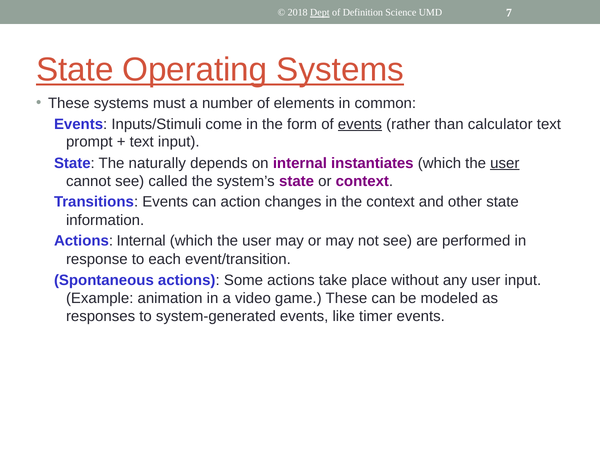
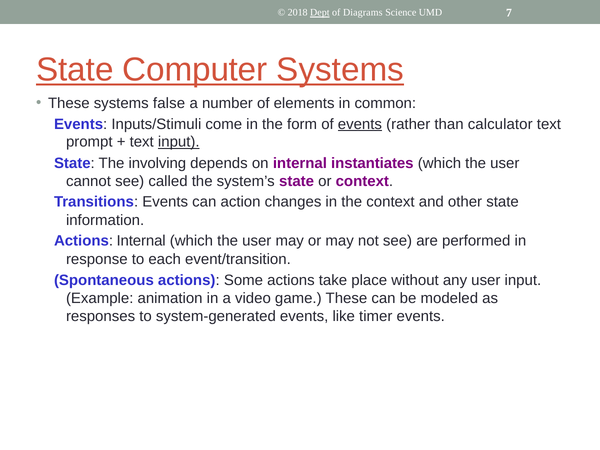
Definition: Definition -> Diagrams (363, 13)
Operating: Operating -> Computer (195, 70)
must: must -> false (169, 103)
input underline: none -> present (179, 142)
naturally: naturally -> involving (157, 163)
user underline: present -> none (505, 163)
